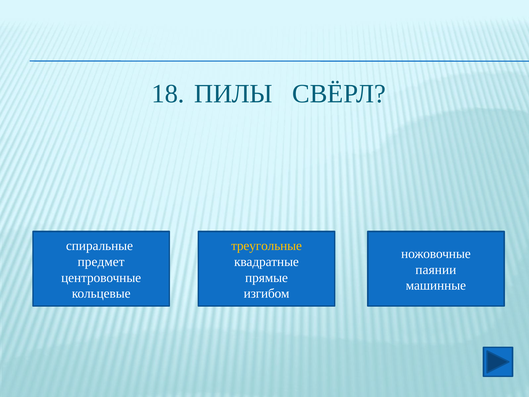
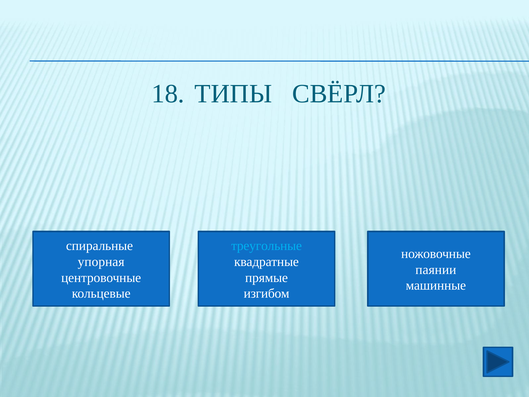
ПИЛЫ: ПИЛЫ -> ТИПЫ (233, 94)
треугольные colour: yellow -> light blue (267, 246)
предмет: предмет -> упорная (101, 262)
